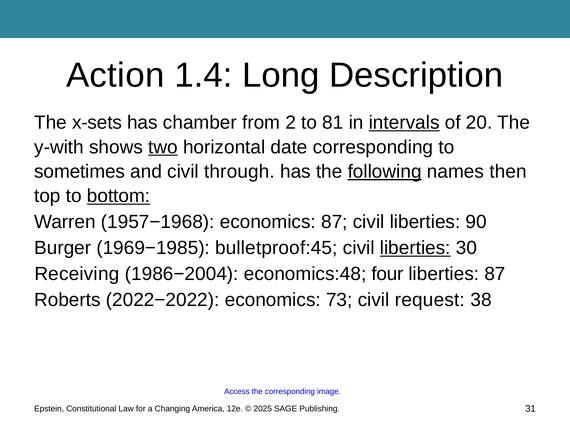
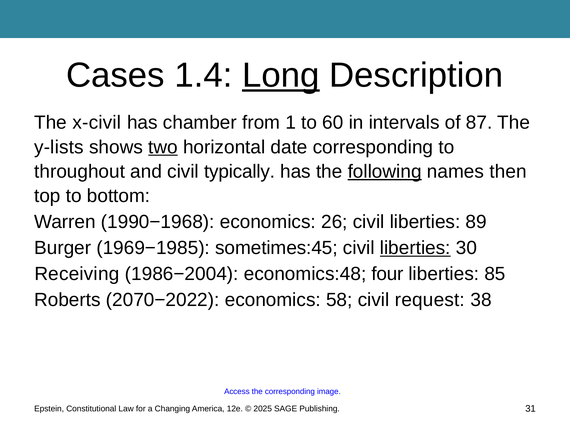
Action: Action -> Cases (115, 75)
Long underline: none -> present (281, 75)
x-sets: x-sets -> x-civil (97, 122)
2: 2 -> 1 (291, 122)
81: 81 -> 60 (333, 122)
intervals underline: present -> none (404, 122)
20: 20 -> 87 (479, 122)
y-with: y-with -> y-lists (59, 147)
sometimes: sometimes -> throughout (80, 171)
through: through -> typically (240, 171)
bottom underline: present -> none (119, 196)
1957−1968: 1957−1968 -> 1990−1968 (158, 222)
economics 87: 87 -> 26 (334, 222)
90: 90 -> 89 (476, 222)
bulletproof:45: bulletproof:45 -> sometimes:45 (276, 248)
liberties 87: 87 -> 85 (495, 274)
2022−2022: 2022−2022 -> 2070−2022 (163, 300)
73: 73 -> 58 (339, 300)
